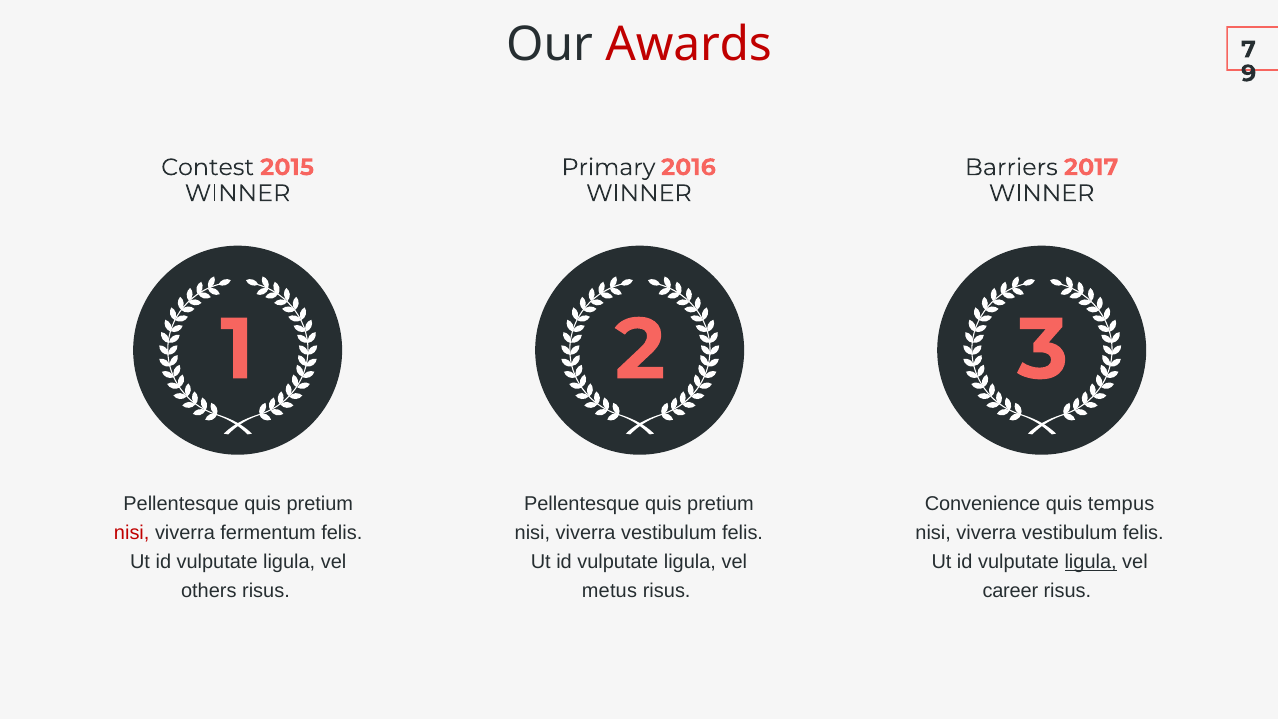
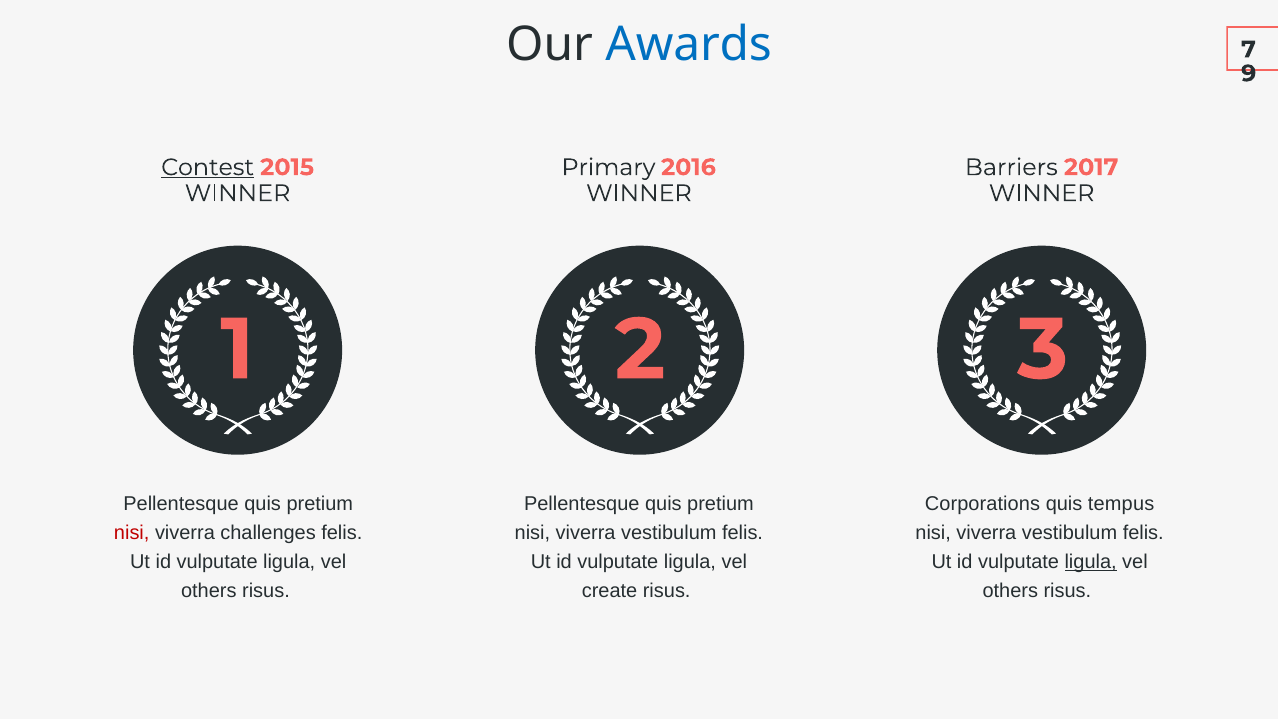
Awards colour: red -> blue (689, 44)
Contest underline: none -> present (208, 167)
Convenience: Convenience -> Corporations (982, 504)
fermentum: fermentum -> challenges (268, 533)
metus: metus -> create (610, 590)
career: career -> others (1010, 590)
